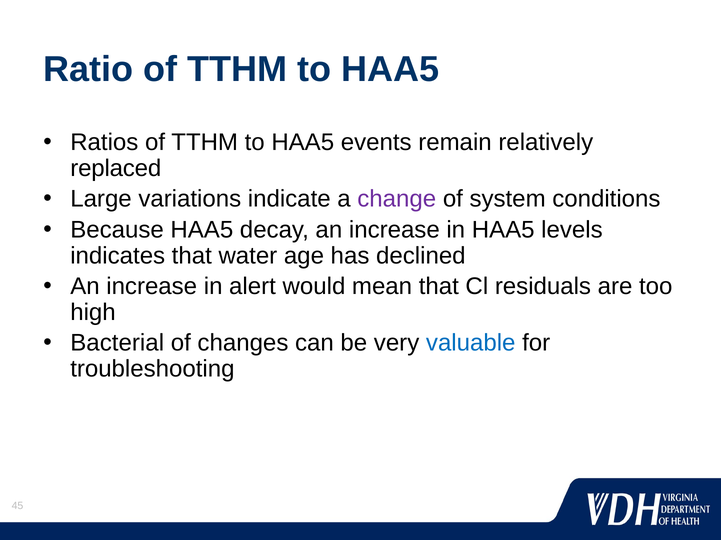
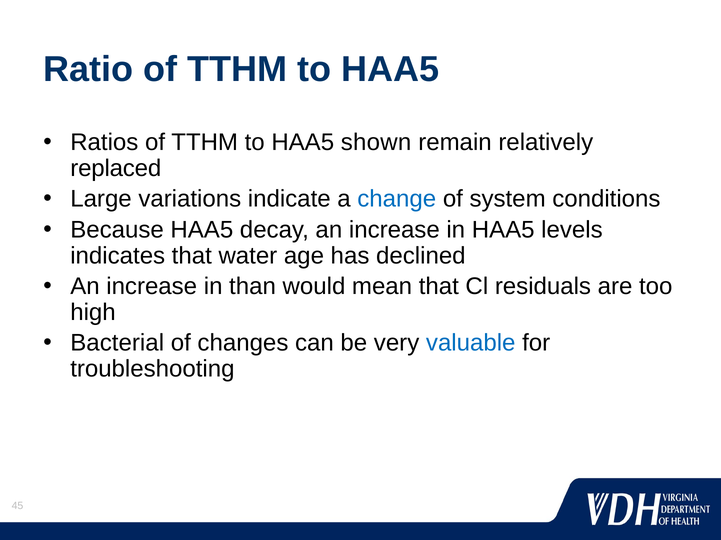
events: events -> shown (376, 143)
change colour: purple -> blue (397, 199)
alert: alert -> than (252, 287)
